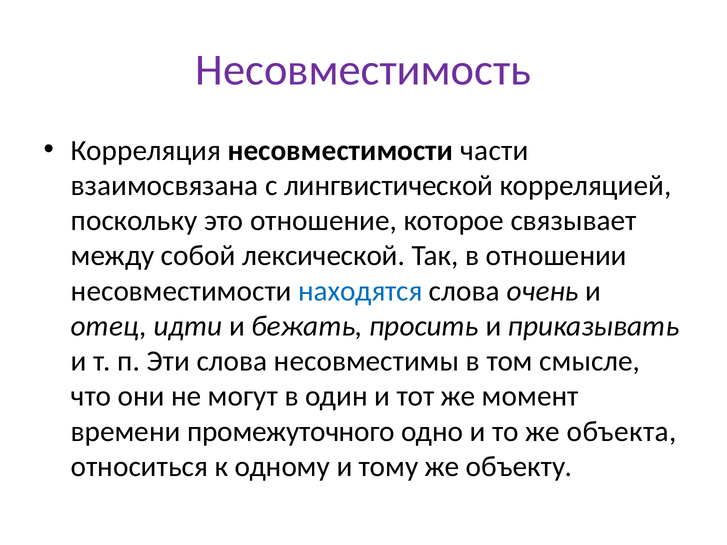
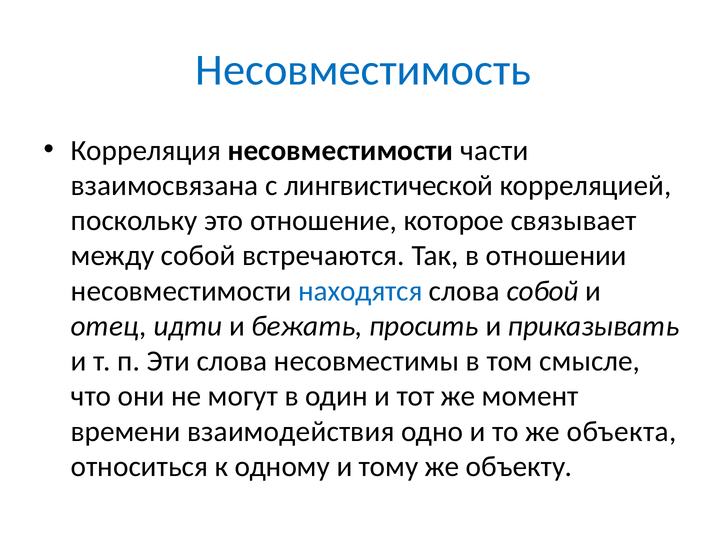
Несовместимость colour: purple -> blue (363, 70)
лексической: лексической -> встречаются (324, 256)
слова очень: очень -> собой (543, 291)
промежуточного: промежуточного -> взаимодействия (291, 432)
